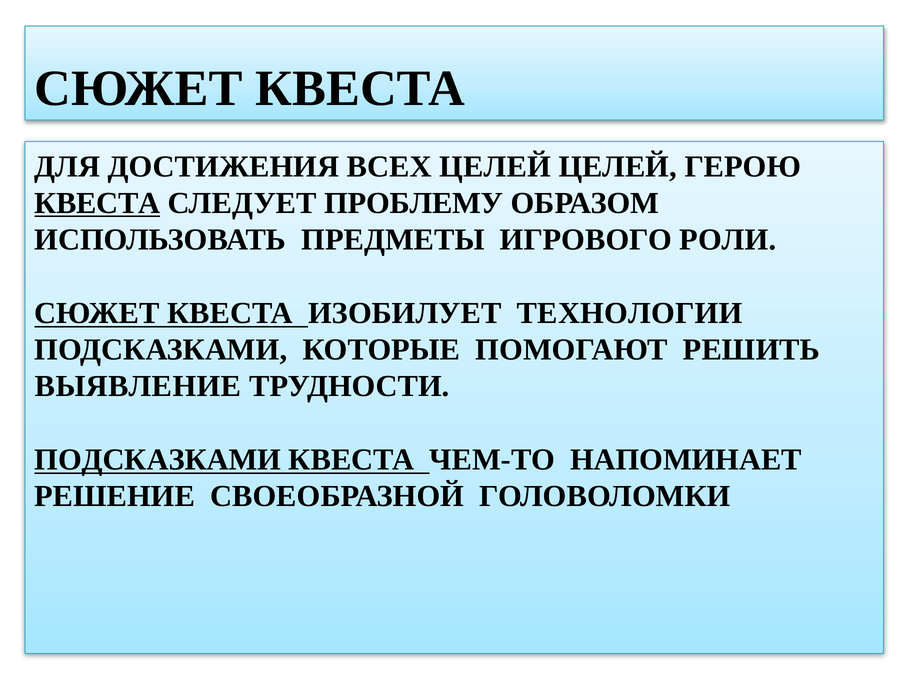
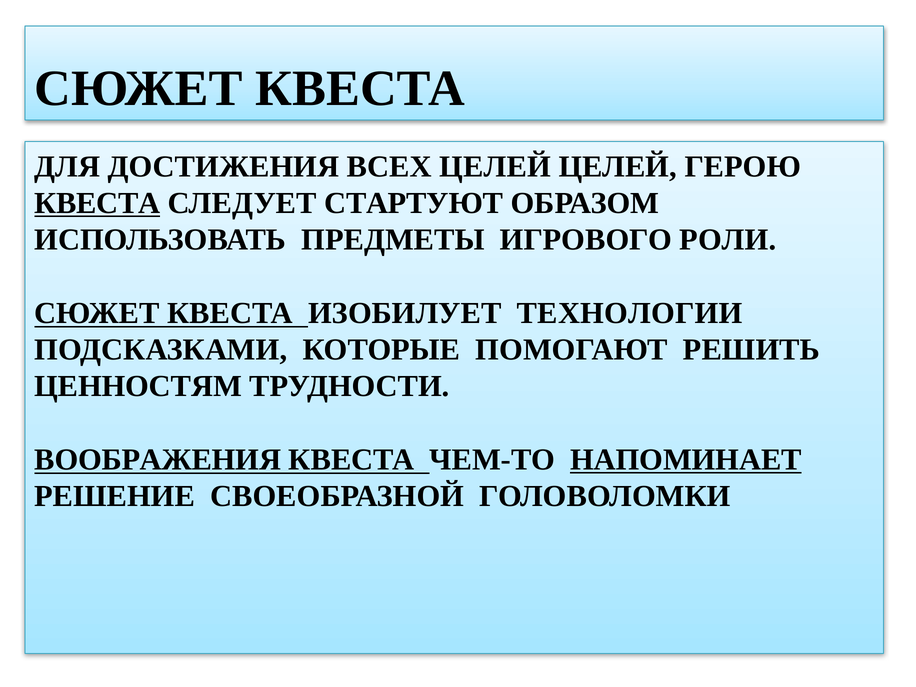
ПРОБЛЕМУ: ПРОБЛЕМУ -> СТАРТУЮТ (414, 203)
ВЫЯВЛЕНИЕ: ВЫЯВЛЕНИЕ -> ЦЕННОСТЯМ (138, 386)
ПОДСКАЗКАМИ: ПОДСКАЗКАМИ -> ВООБРАЖЕНИЯ (158, 460)
НАПОМИНАЕТ underline: none -> present (686, 460)
